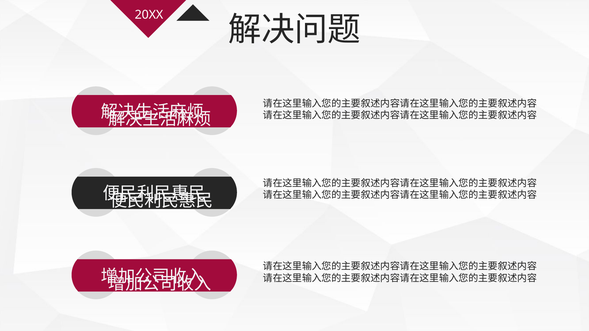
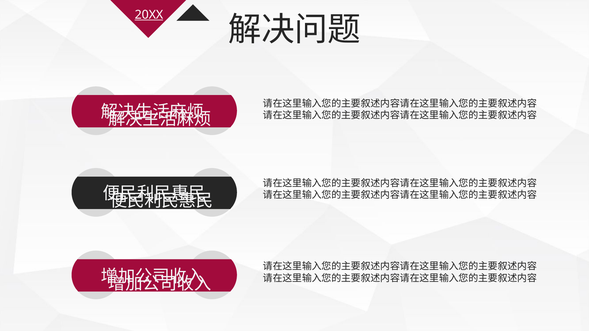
20XX underline: none -> present (149, 15)
